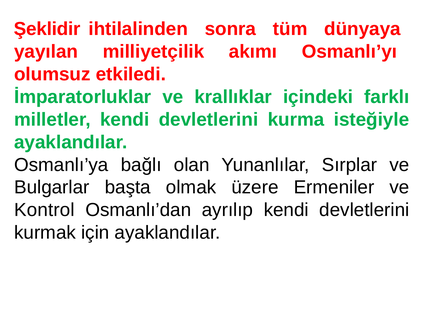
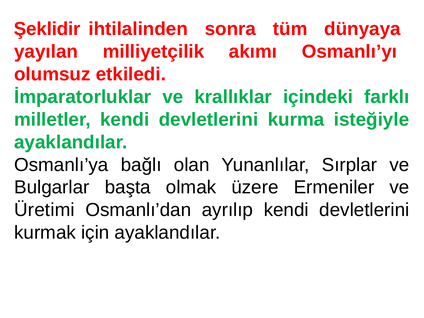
Kontrol: Kontrol -> Üretimi (44, 210)
